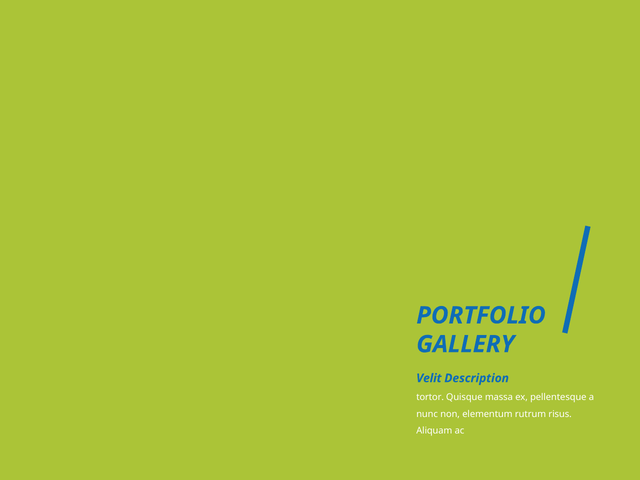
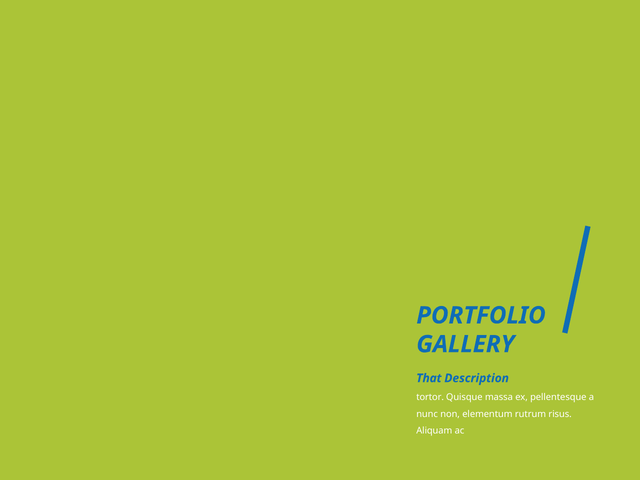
Velit: Velit -> That (429, 378)
